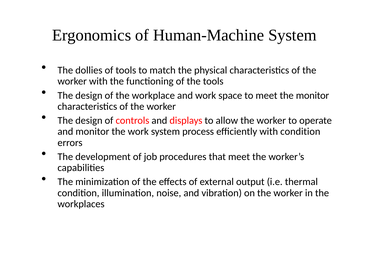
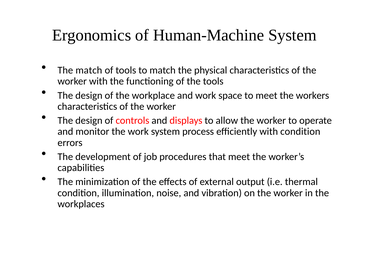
The dollies: dollies -> match (89, 70)
the monitor: monitor -> workers (313, 95)
